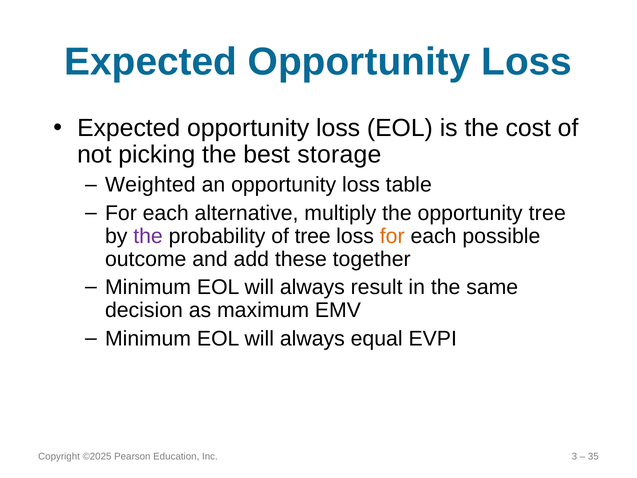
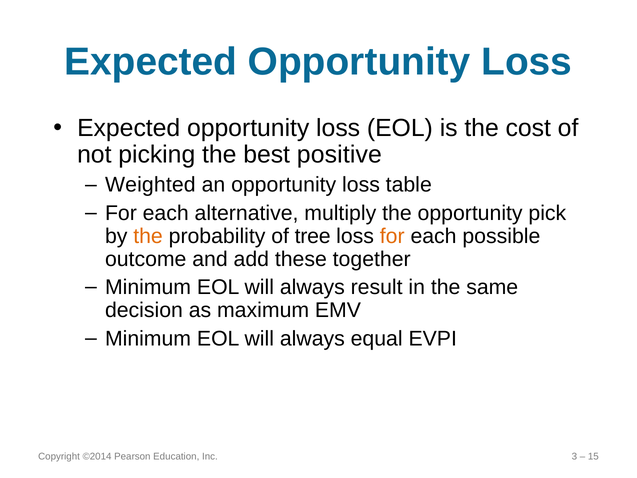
storage: storage -> positive (339, 155)
opportunity tree: tree -> pick (547, 213)
the colour: purple -> orange (148, 236)
©2025: ©2025 -> ©2014 (97, 456)
35: 35 -> 15 (593, 456)
